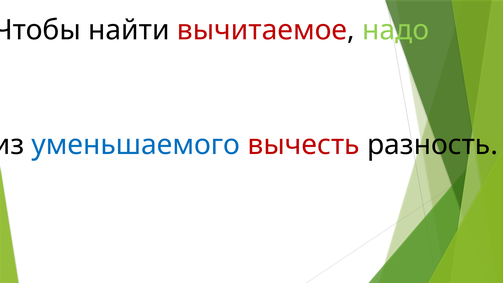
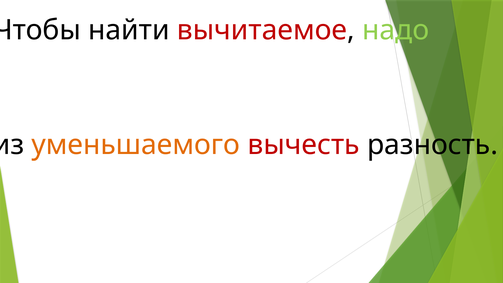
уменьшаемого colour: blue -> orange (136, 145)
